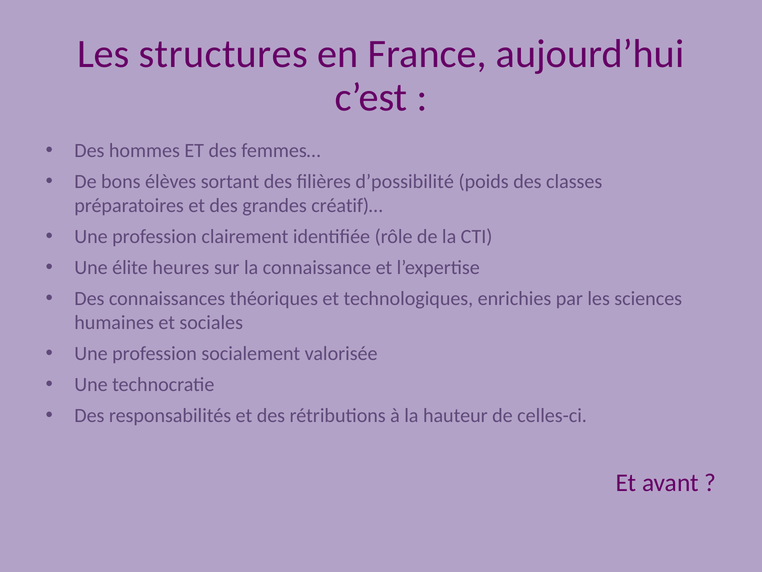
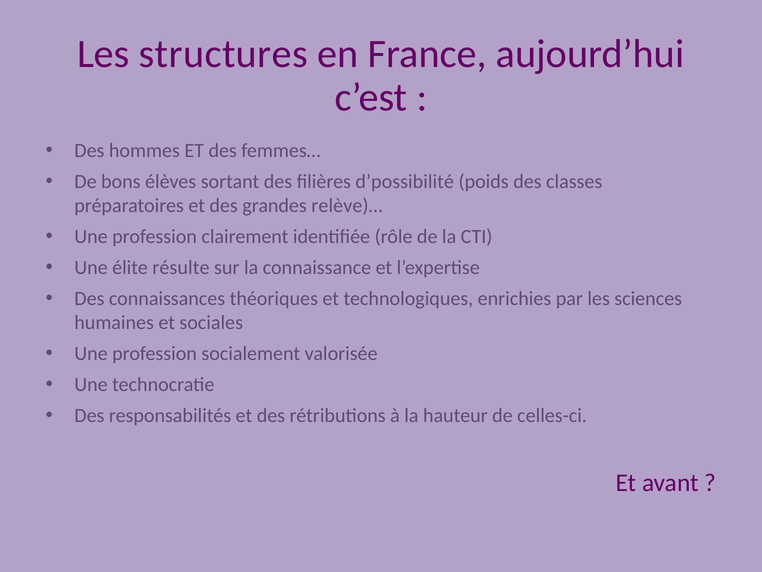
créatif)…: créatif)… -> relève)… (347, 206)
heures: heures -> résulte (181, 267)
